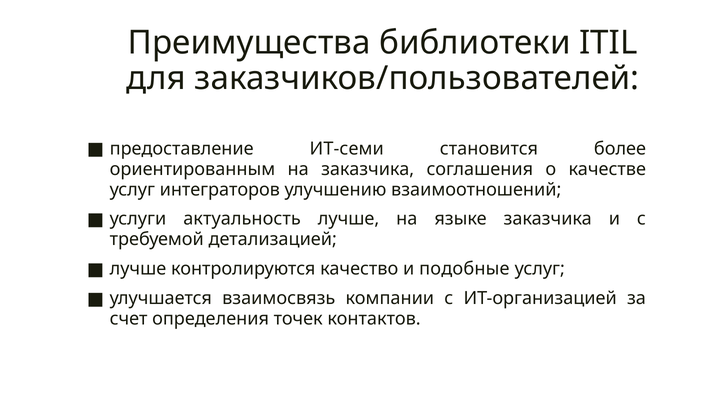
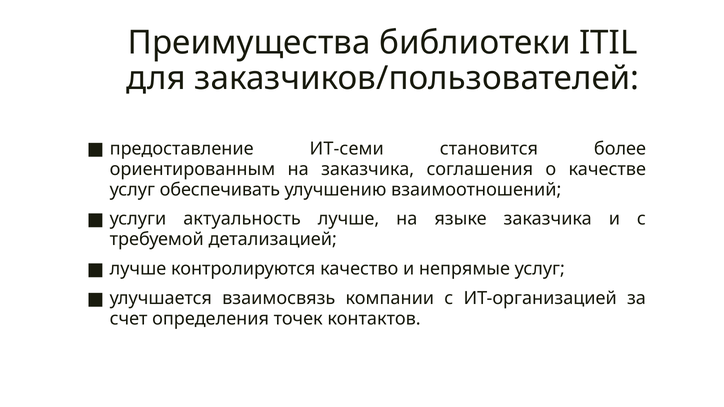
интеграторов: интеграторов -> обеспечивать (220, 190)
подобные: подобные -> непрямые (464, 269)
